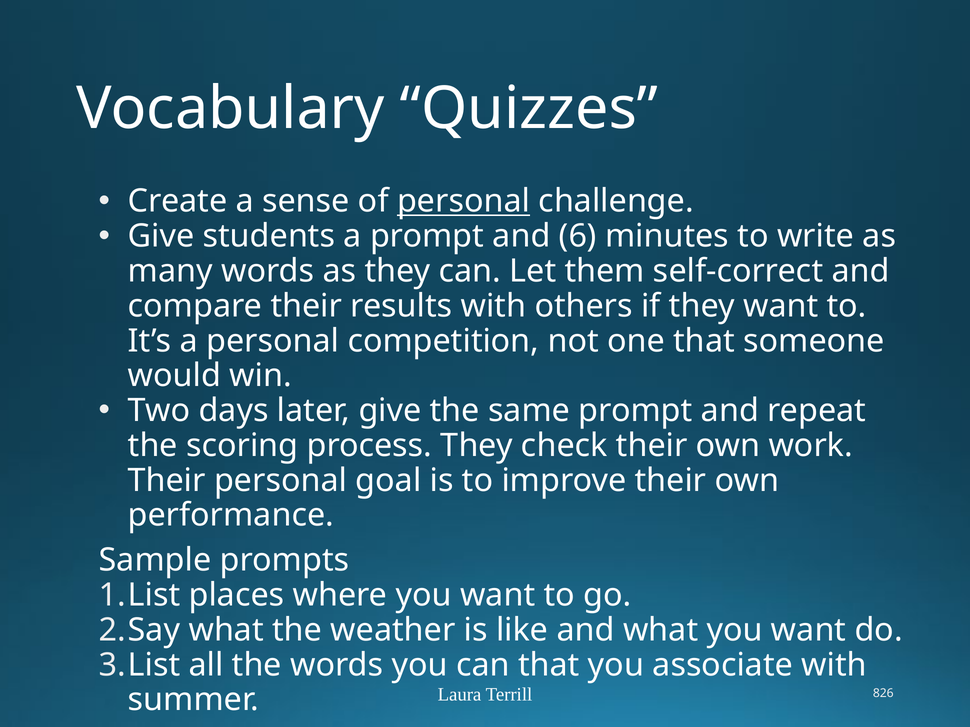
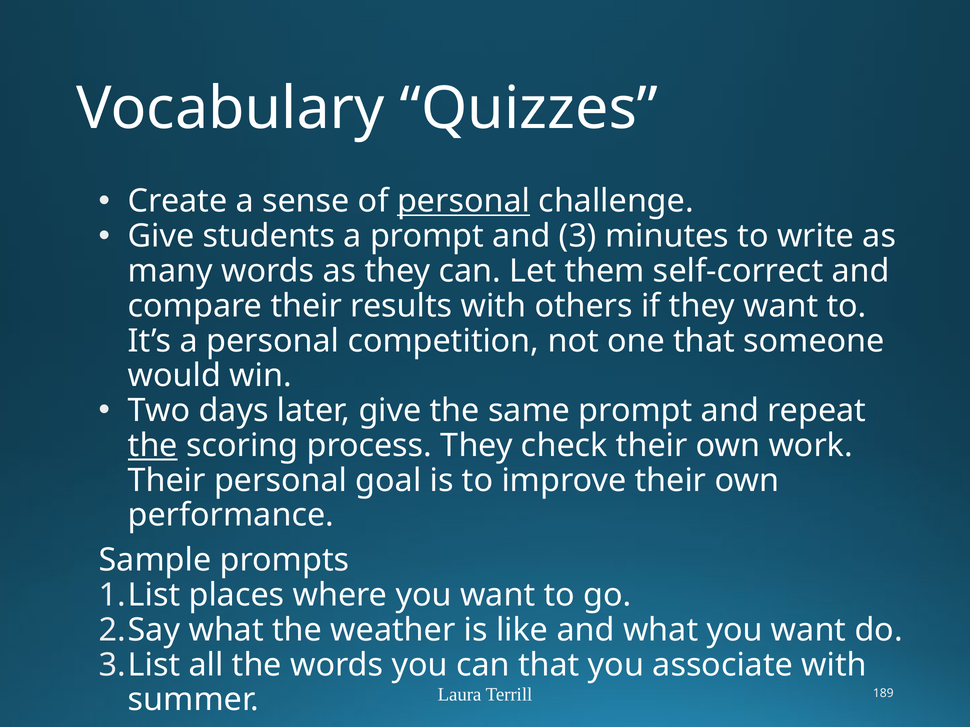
6: 6 -> 3 (578, 236)
the underline: none -> present (153, 446)
826: 826 -> 189 (883, 694)
